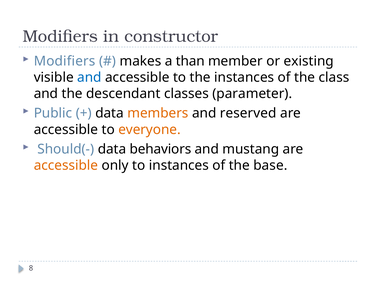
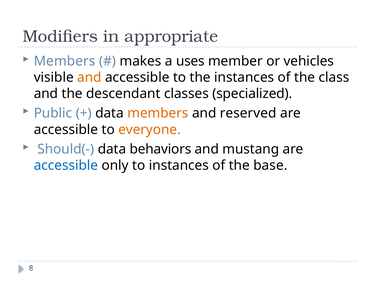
constructor: constructor -> appropriate (171, 36)
Modifiers: Modifiers -> Members (65, 61)
than: than -> uses (190, 61)
existing: existing -> vehicles (309, 61)
and colour: blue -> orange (89, 77)
parameter: parameter -> specialized (252, 94)
accessible colour: orange -> blue (66, 165)
